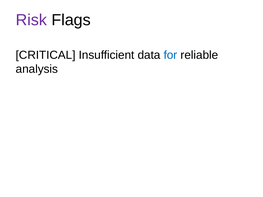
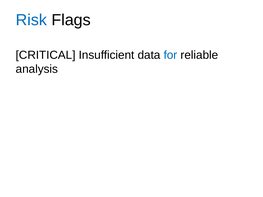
Risk colour: purple -> blue (31, 20)
